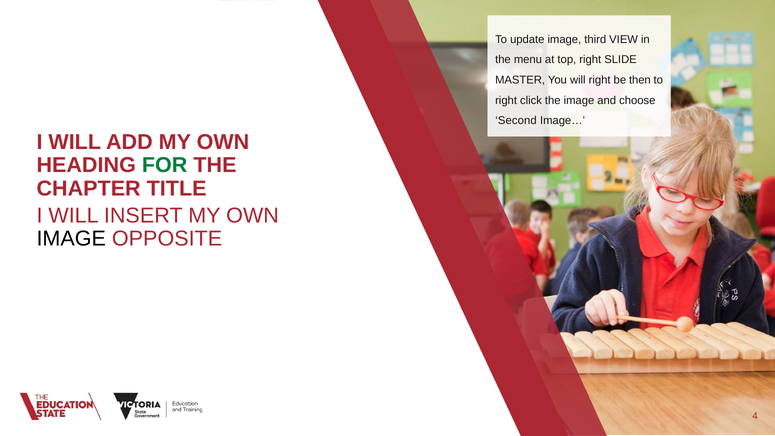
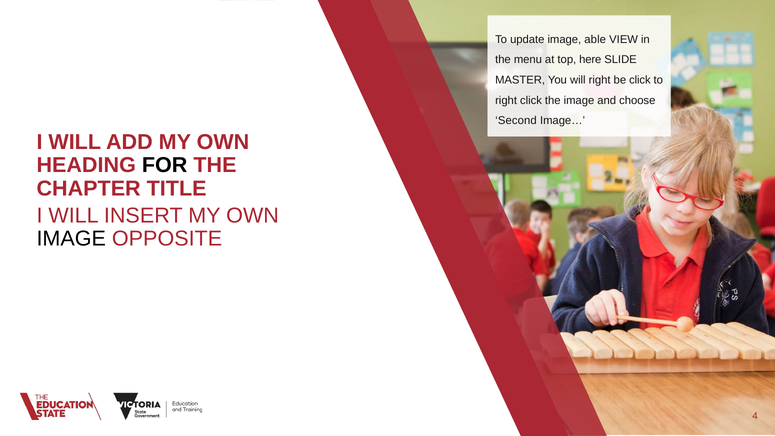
third: third -> able (595, 39)
top right: right -> here (590, 60)
be then: then -> click (640, 80)
FOR colour: green -> black (165, 165)
